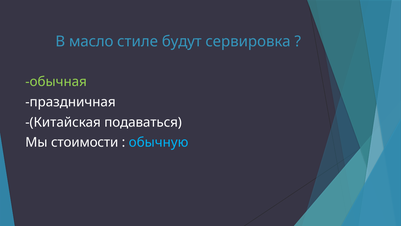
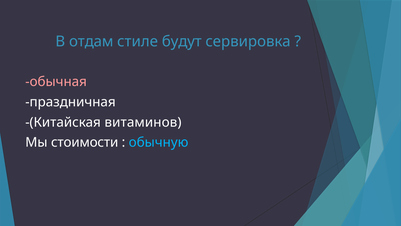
масло: масло -> отдам (91, 41)
обычная colour: light green -> pink (56, 82)
подаваться: подаваться -> витаминов (143, 122)
